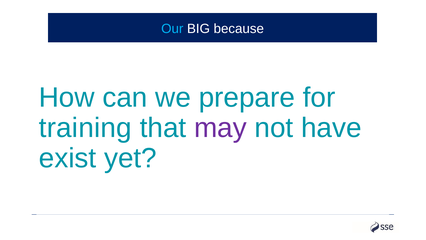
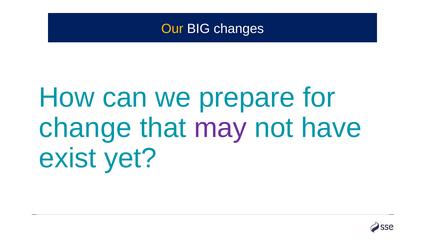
Our colour: light blue -> yellow (172, 29)
because: because -> changes (239, 29)
training: training -> change (85, 128)
